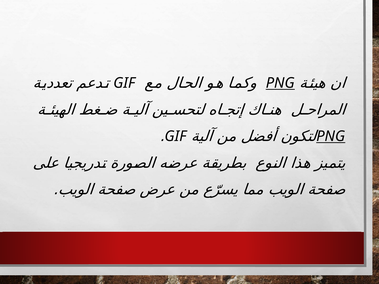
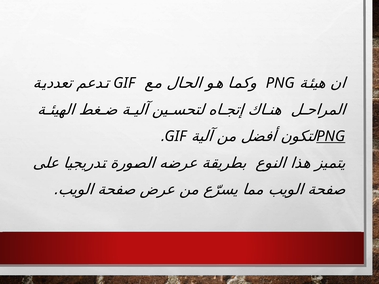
PNG underline: present -> none (280, 83)
